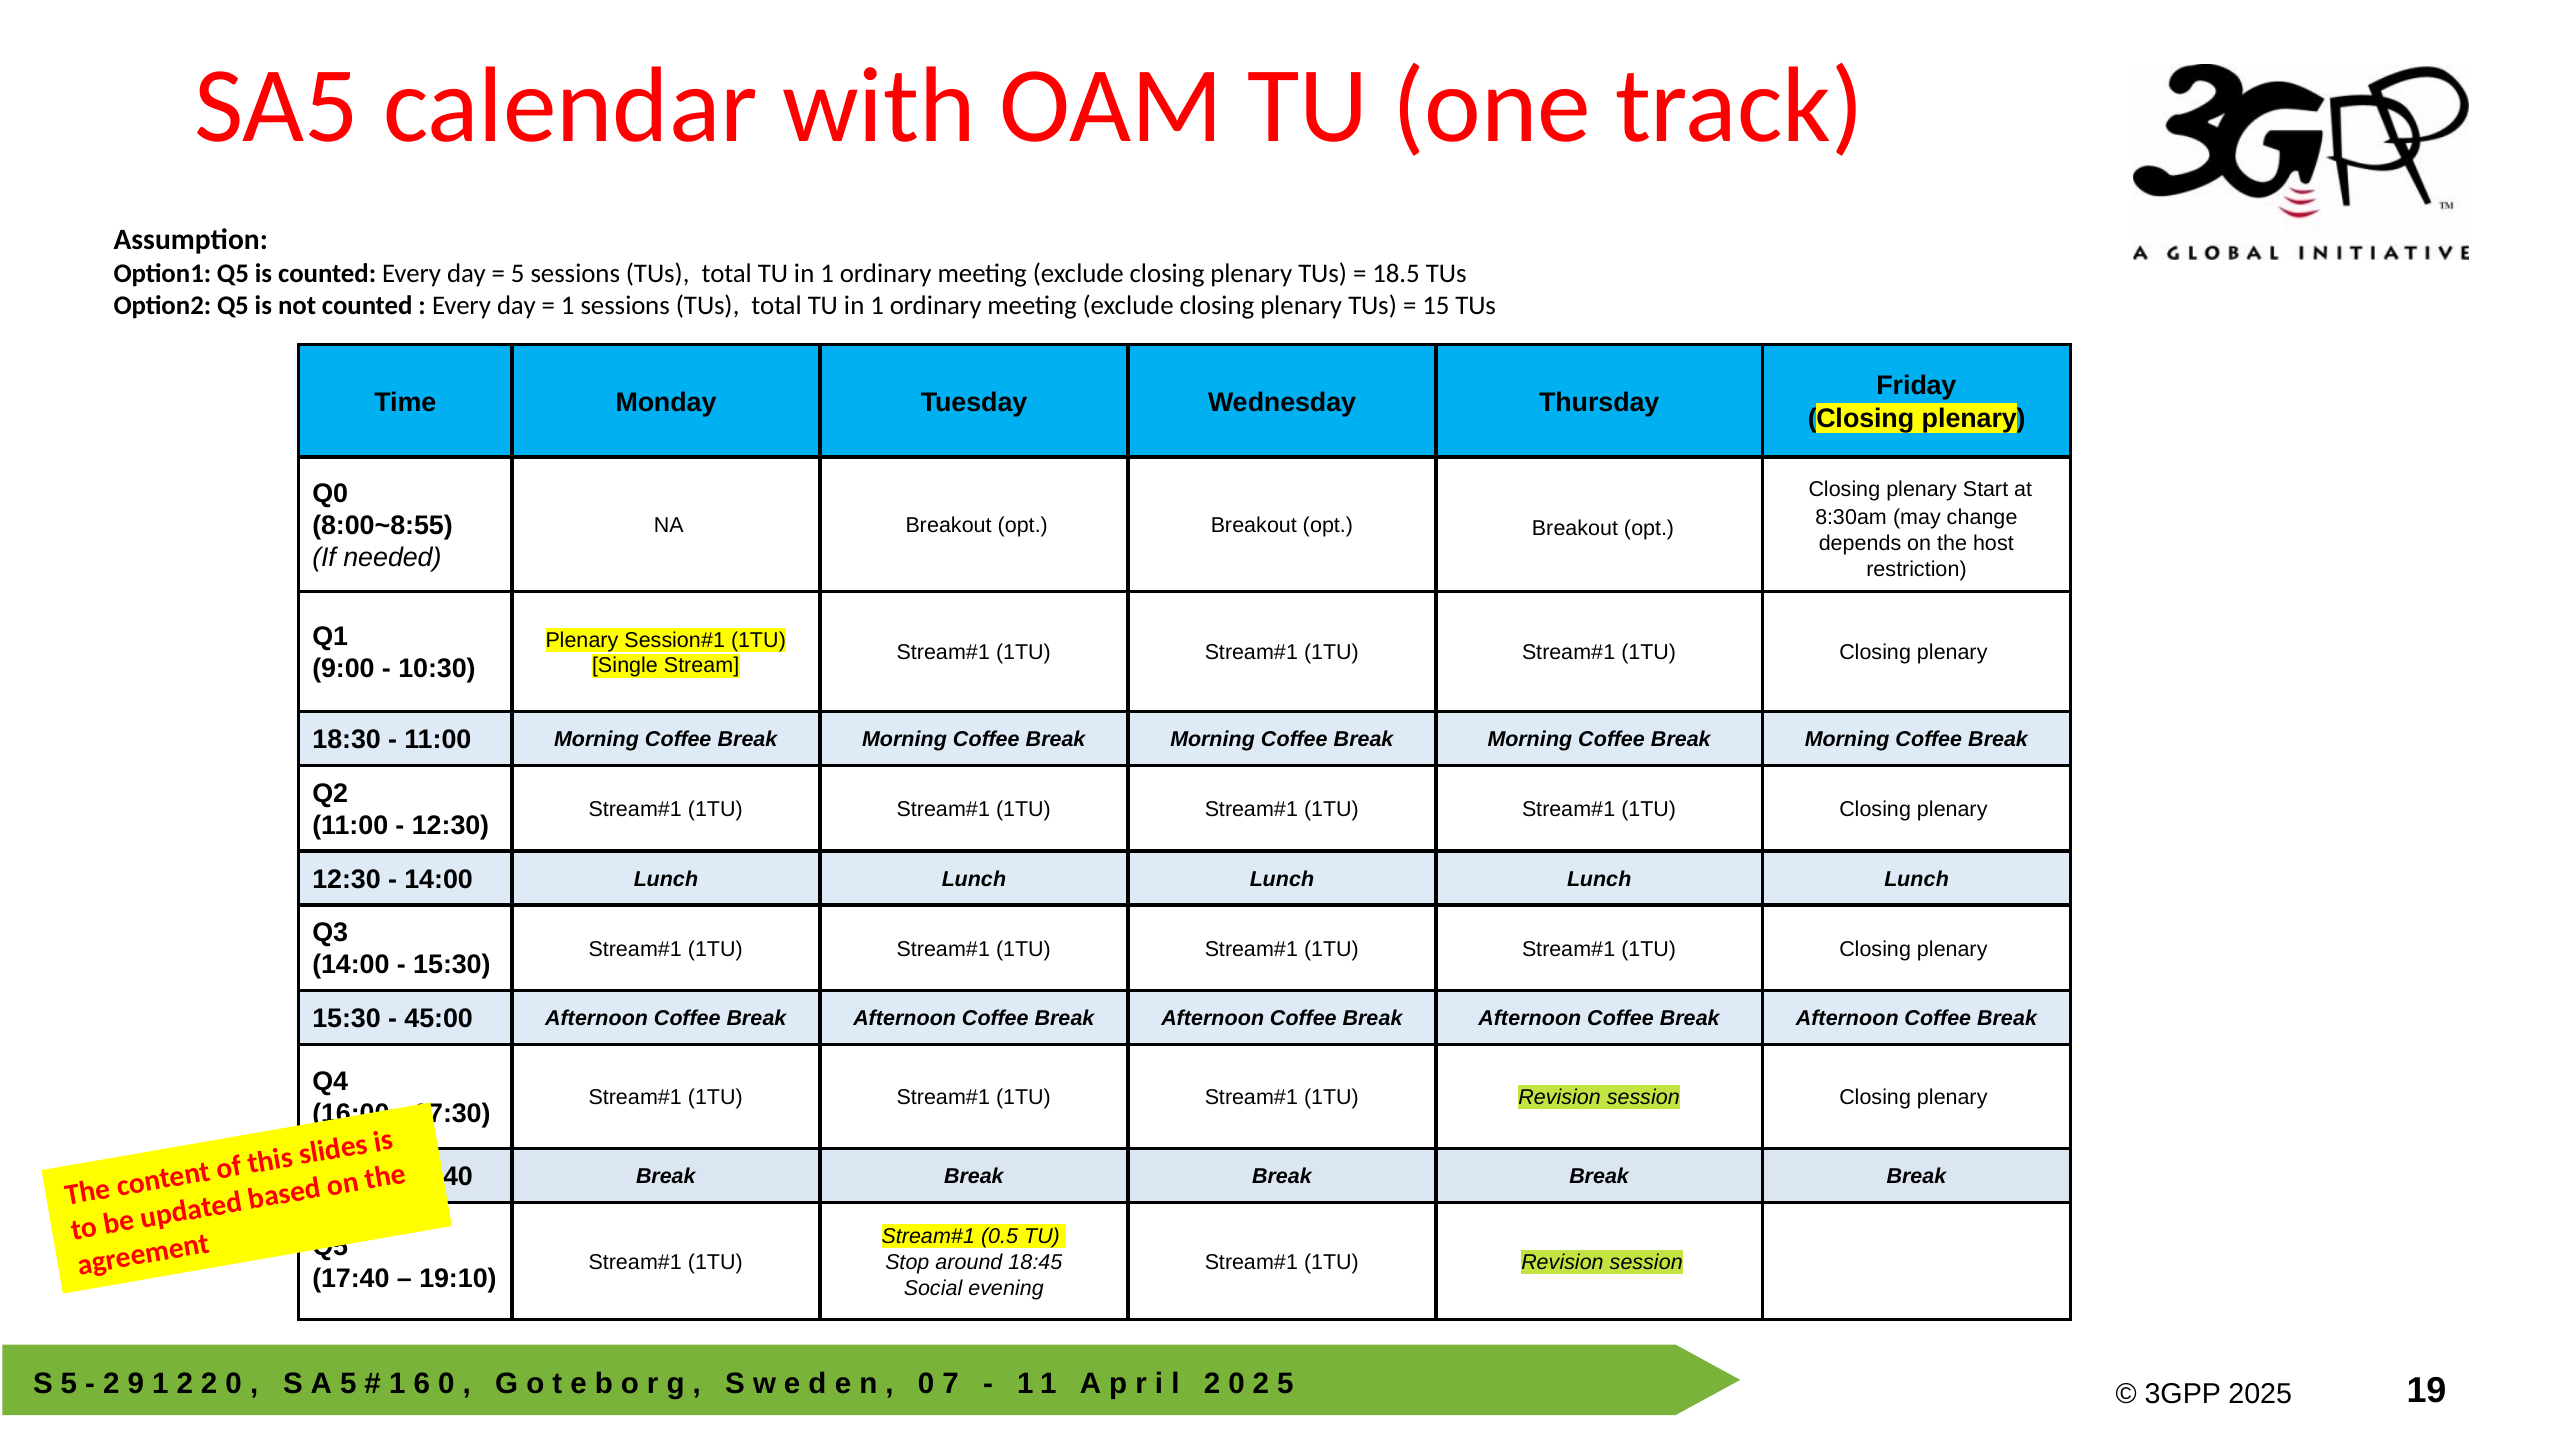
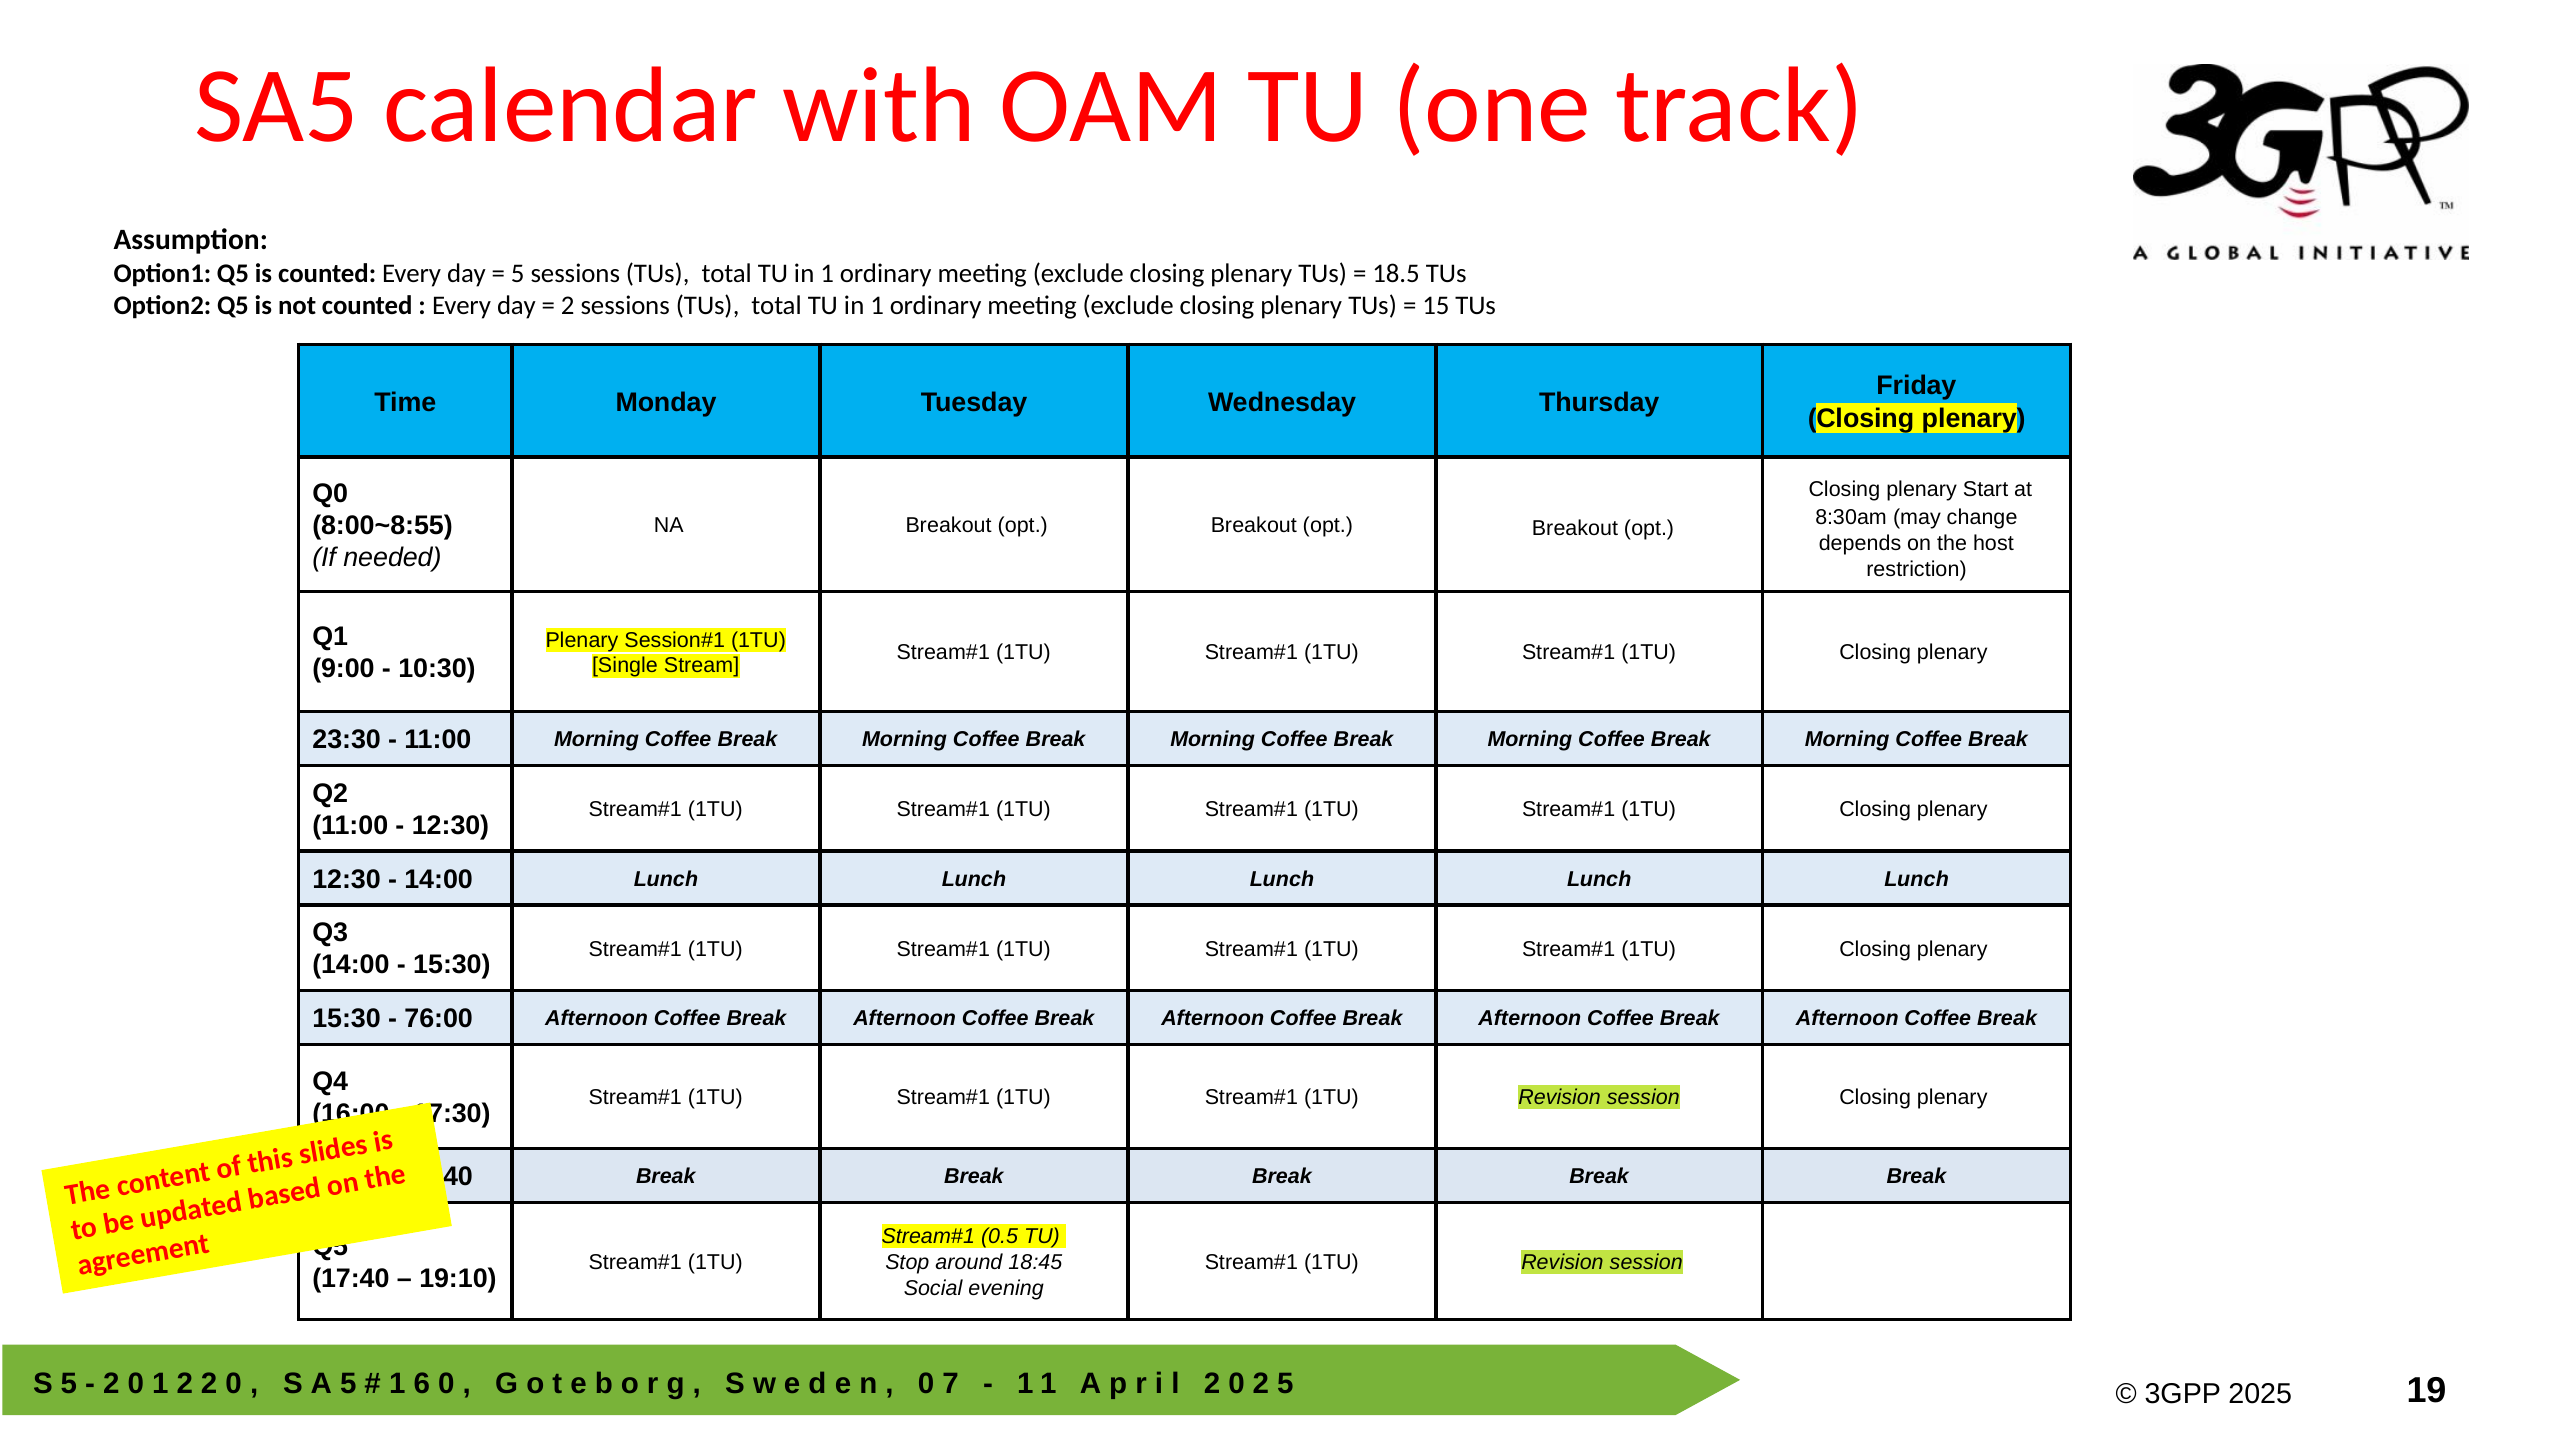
1: 1 -> 2 (568, 306)
18:30: 18:30 -> 23:30 (347, 740)
45:00: 45:00 -> 76:00 (439, 1019)
9: 9 -> 0 (136, 1384)
